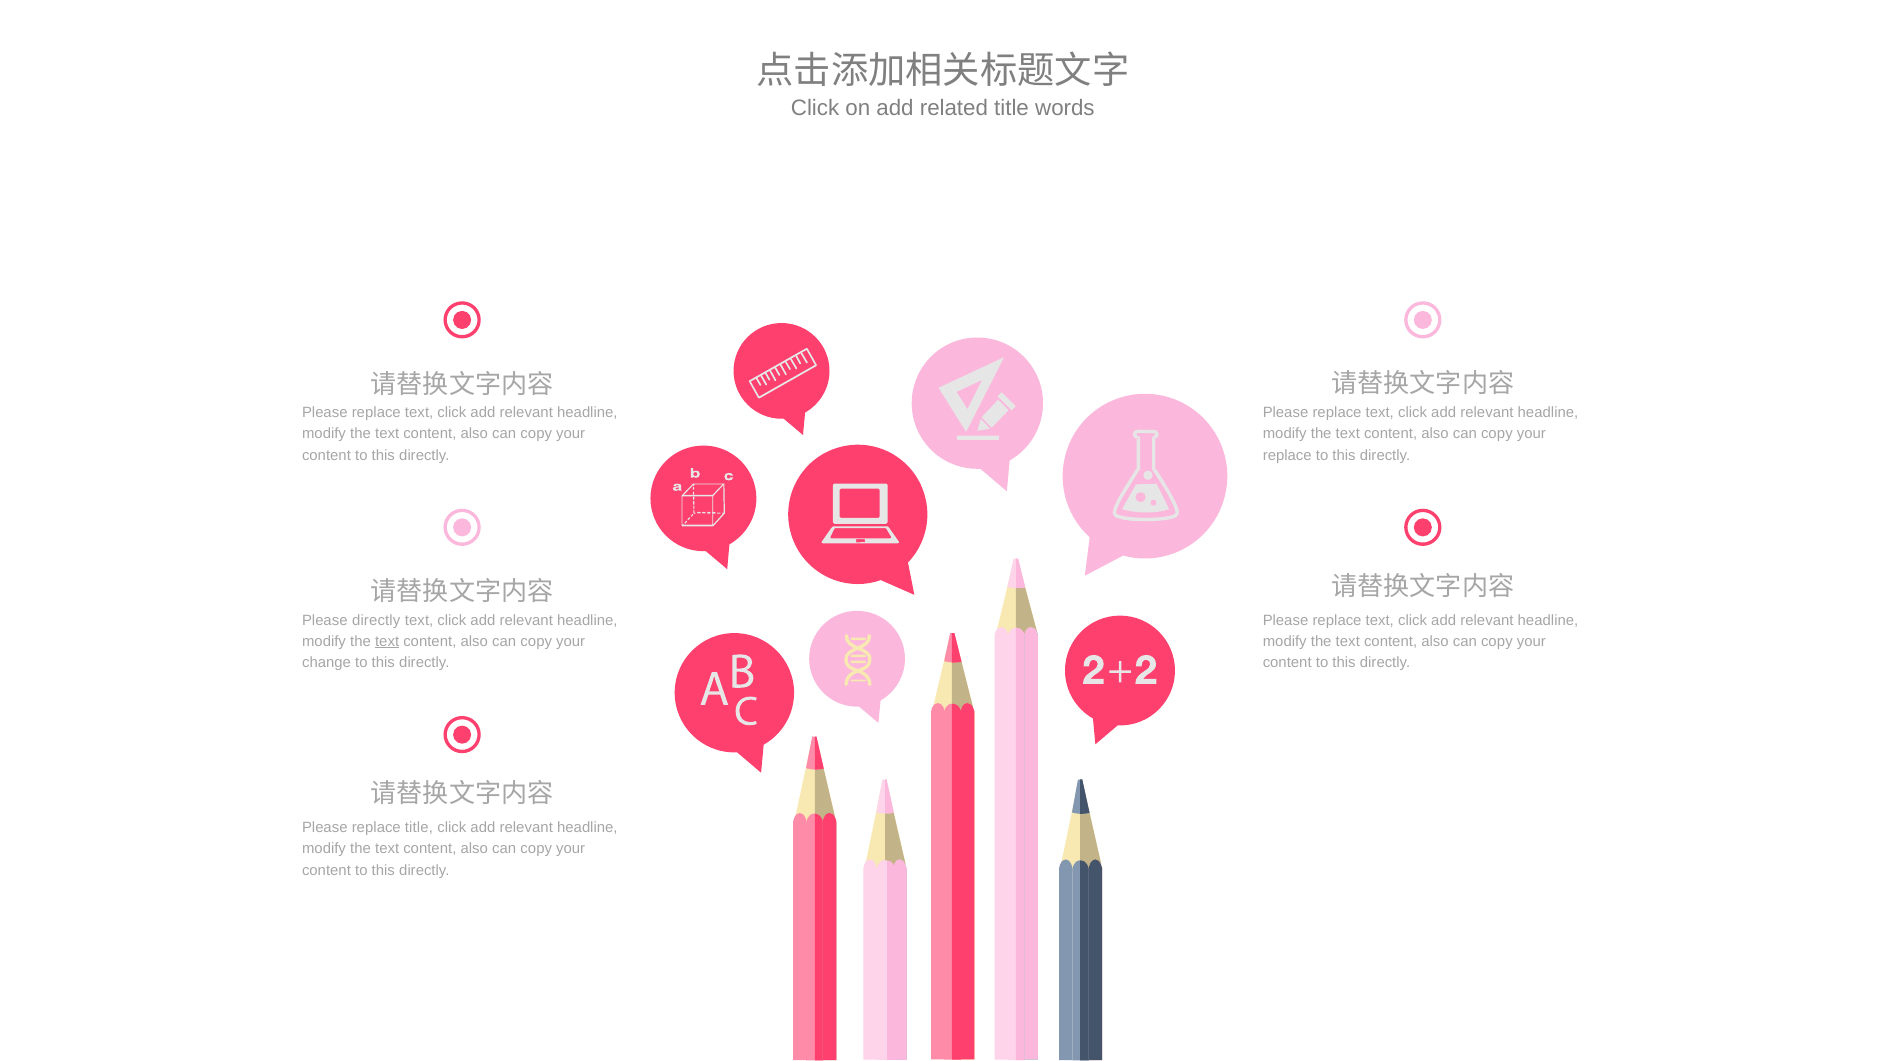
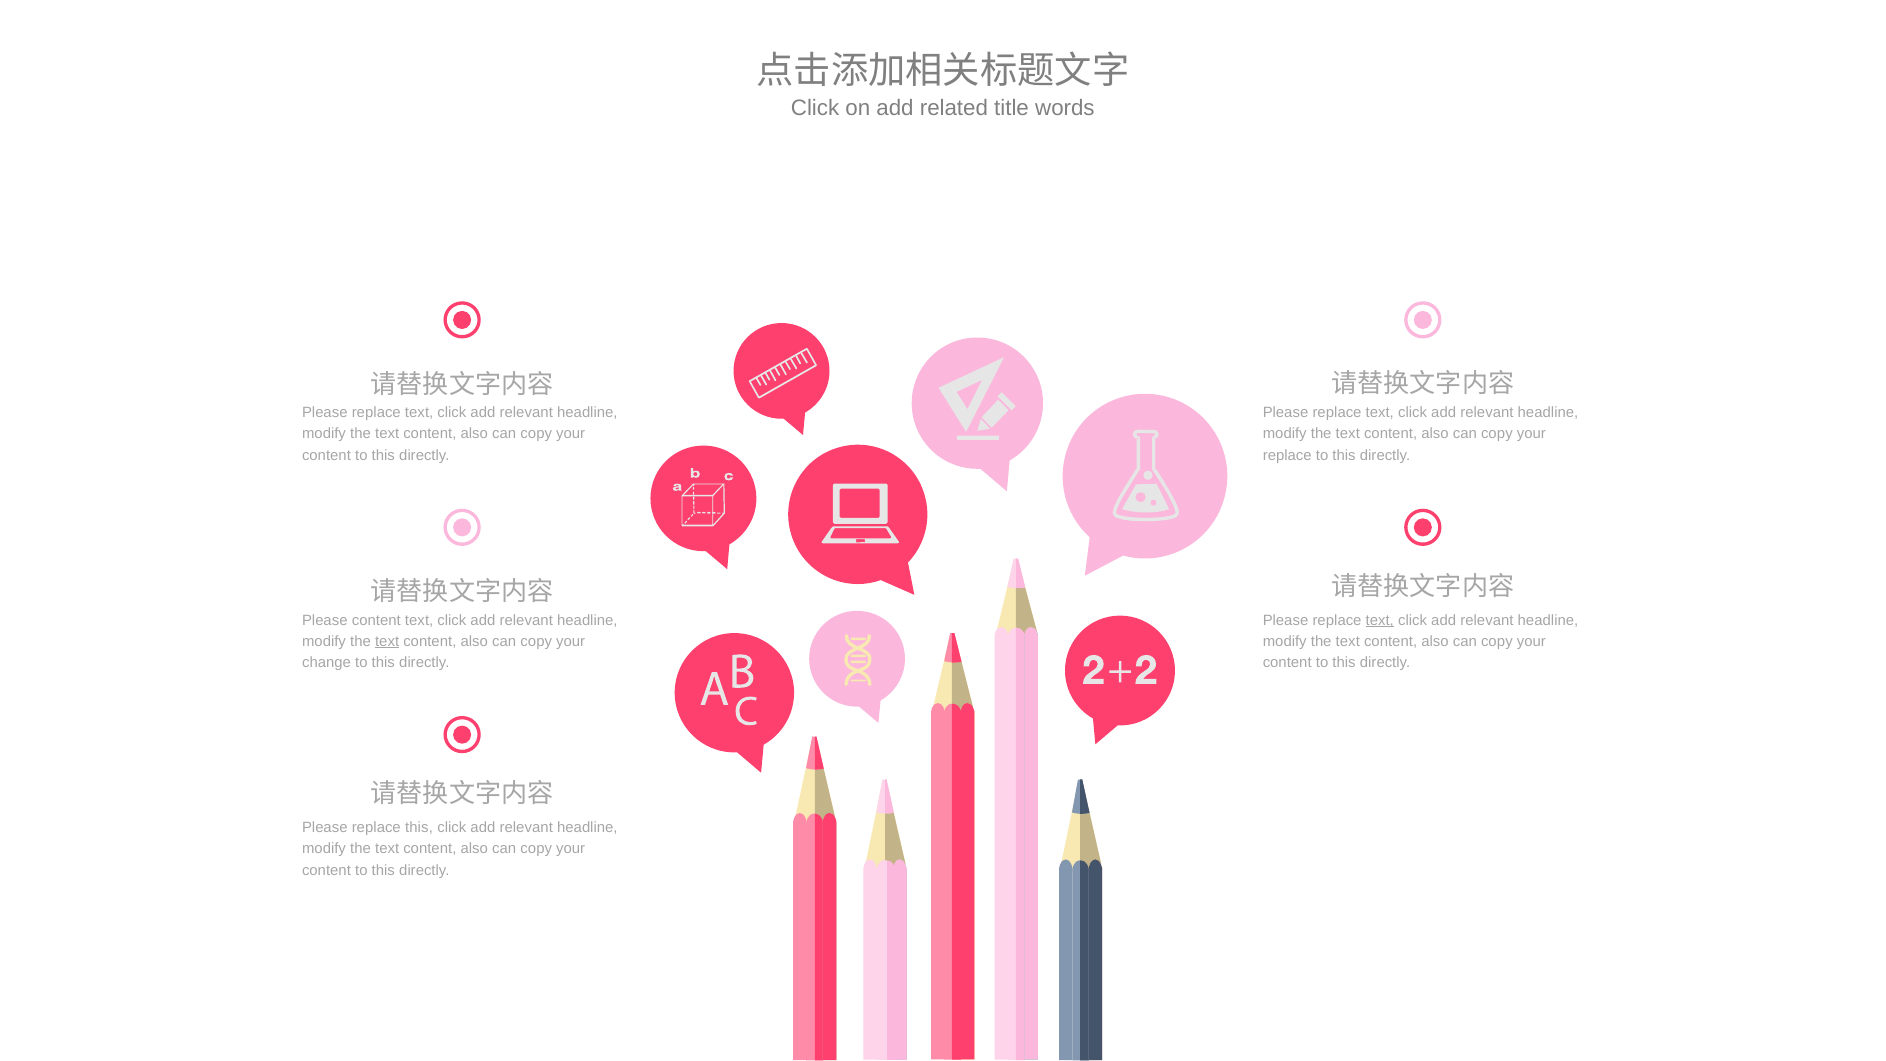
Please directly: directly -> content (376, 620)
text underline: none -> present (1380, 620)
replace title: title -> this (419, 827)
